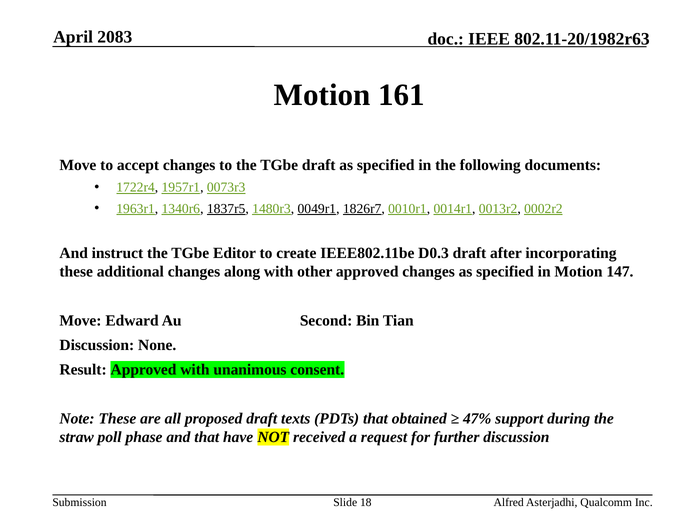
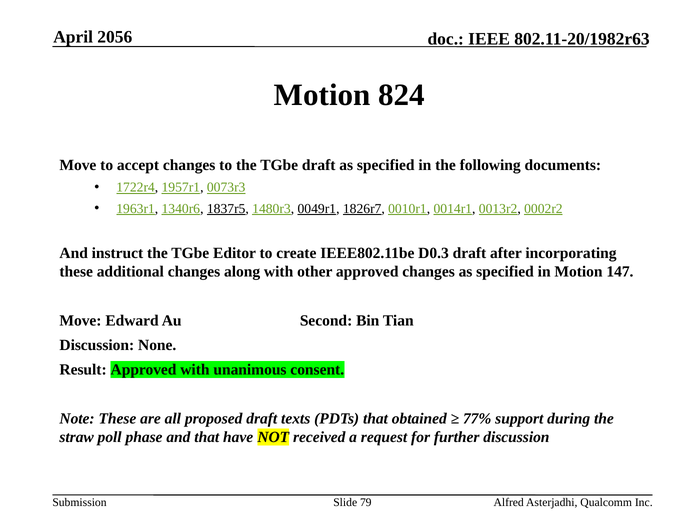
2083: 2083 -> 2056 (115, 37)
161: 161 -> 824 (402, 95)
47%: 47% -> 77% (477, 419)
18: 18 -> 79 (366, 503)
